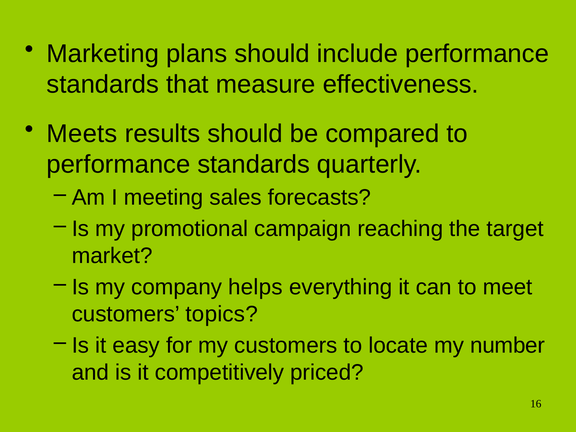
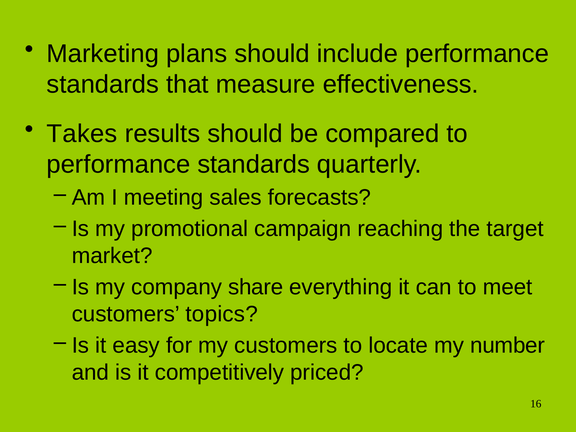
Meets: Meets -> Takes (82, 134)
helps: helps -> share (256, 287)
